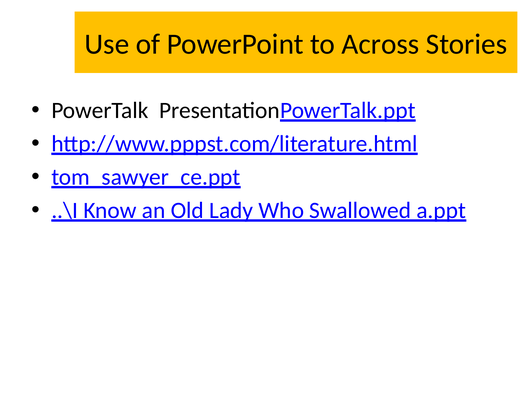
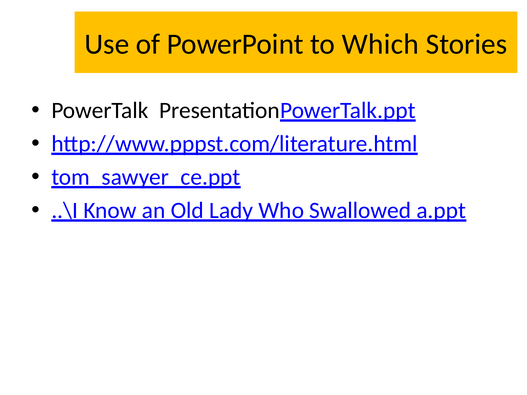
Across: Across -> Which (380, 44)
